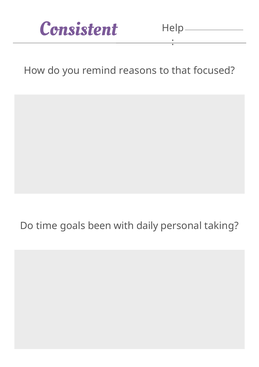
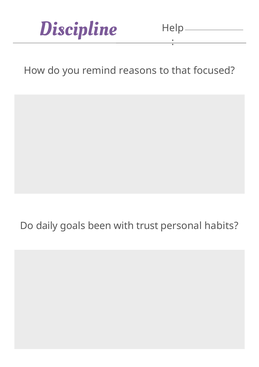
Consistent: Consistent -> Discipline (78, 29)
time: time -> daily (47, 226)
daily: daily -> trust (147, 226)
taking: taking -> habits (221, 226)
